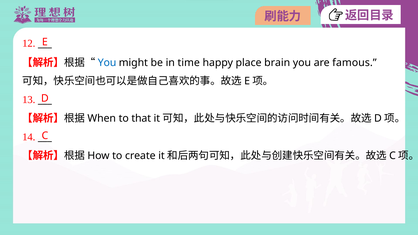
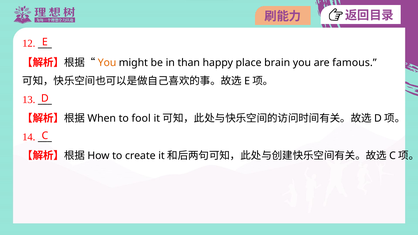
You colour: blue -> orange (107, 63)
time: time -> than (189, 63)
that: that -> fool (141, 119)
